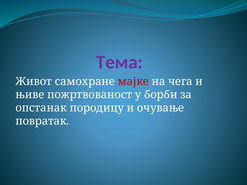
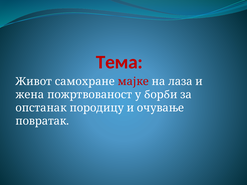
Тема colour: purple -> red (119, 62)
чега: чега -> лаза (180, 82)
њиве: њиве -> жена (30, 95)
